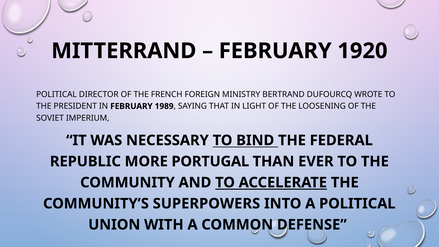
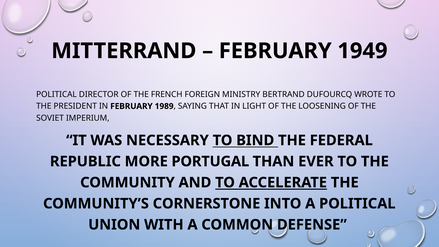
1920: 1920 -> 1949 (362, 51)
SUPERPOWERS: SUPERPOWERS -> CORNERSTONE (207, 204)
